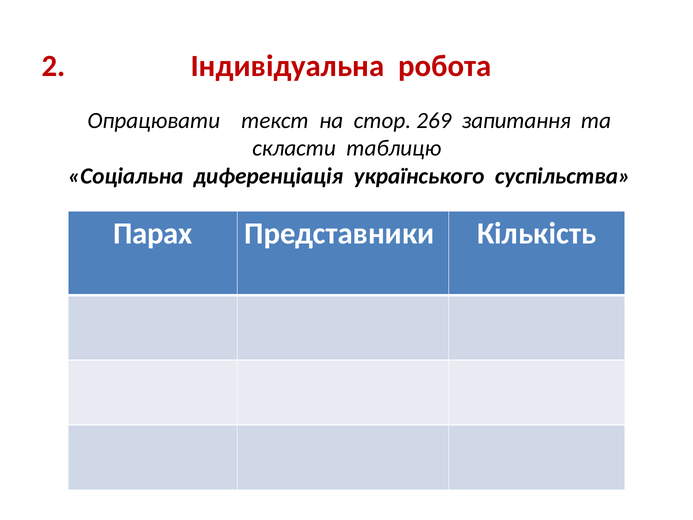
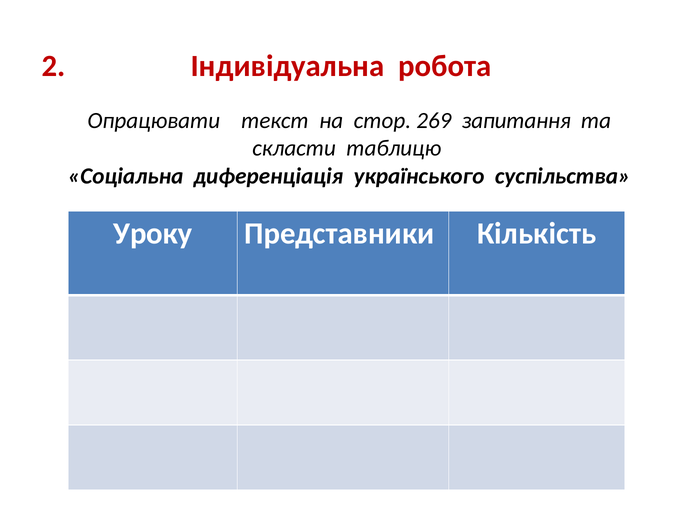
Парах: Парах -> Уроку (153, 233)
